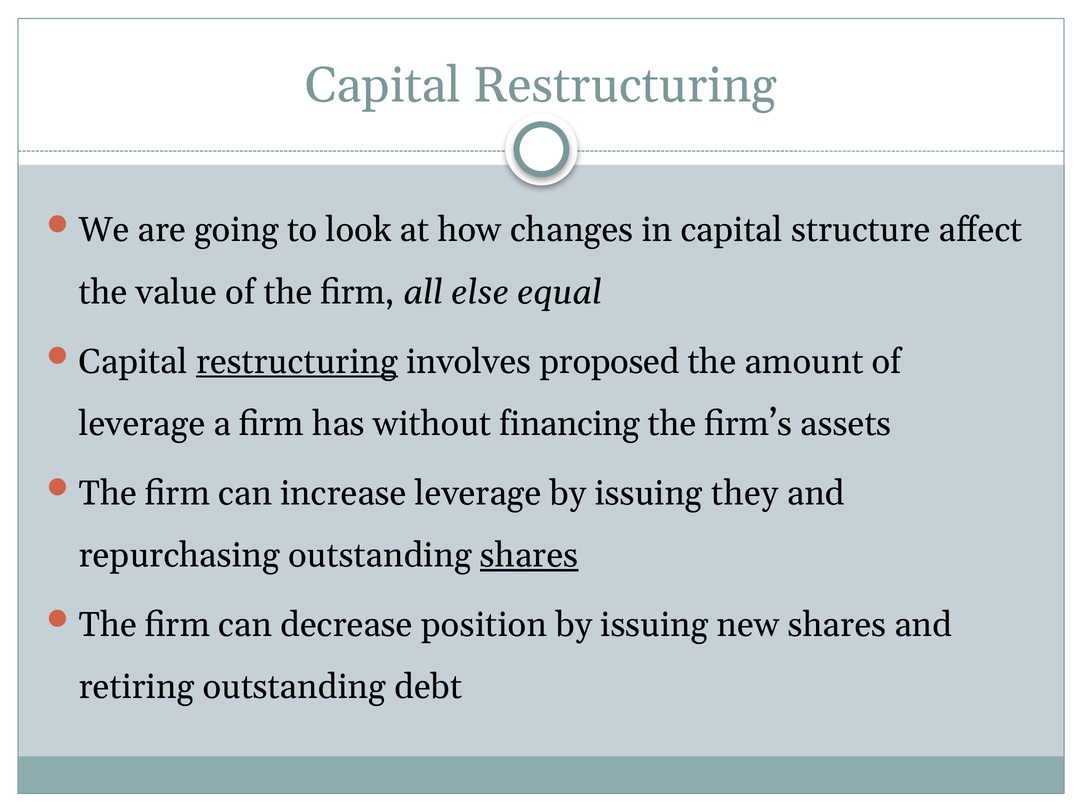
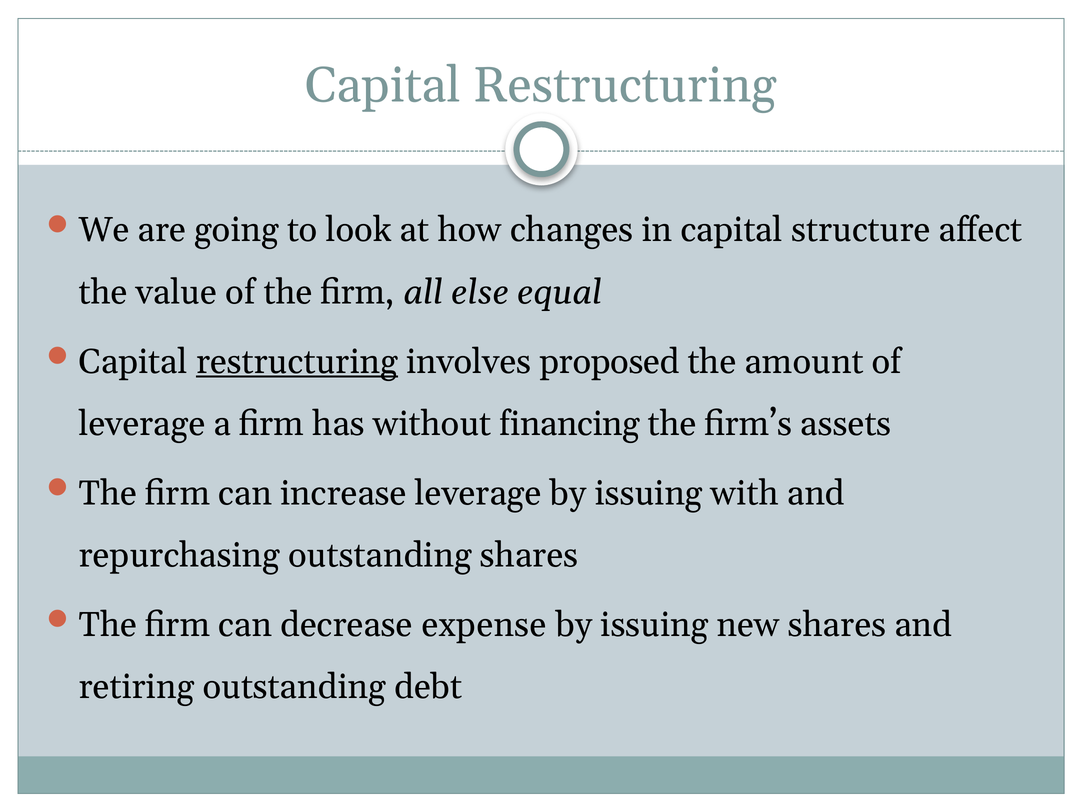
they: they -> with (745, 493)
shares underline: present -> none (529, 556)
position: position -> expense (484, 625)
